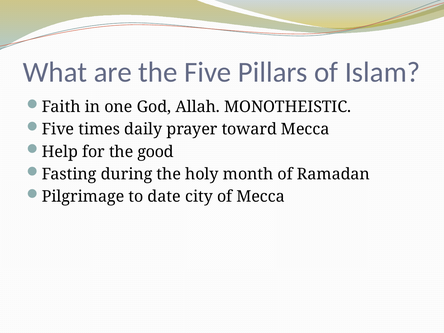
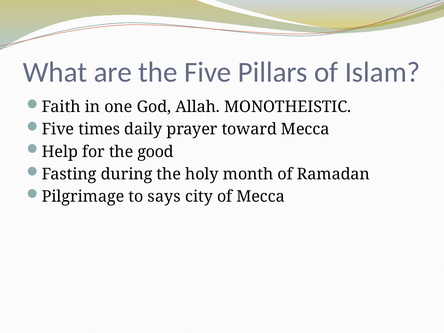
date: date -> says (164, 197)
